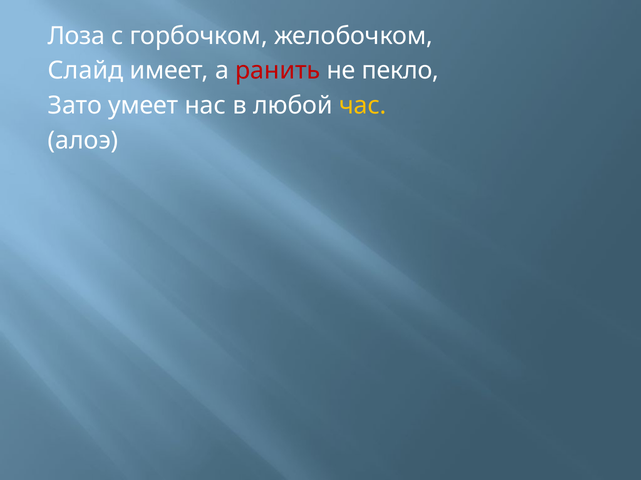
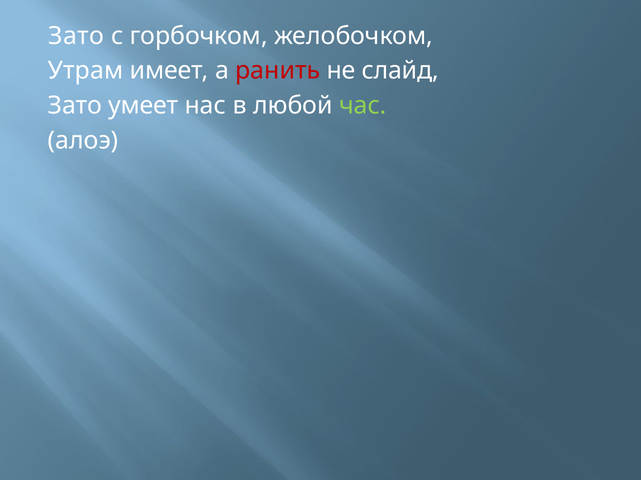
Лоза: Лоза -> Зато (76, 36)
Слайд: Слайд -> Утрам (86, 71)
пекло: пекло -> слайд (400, 71)
час colour: yellow -> light green (363, 106)
